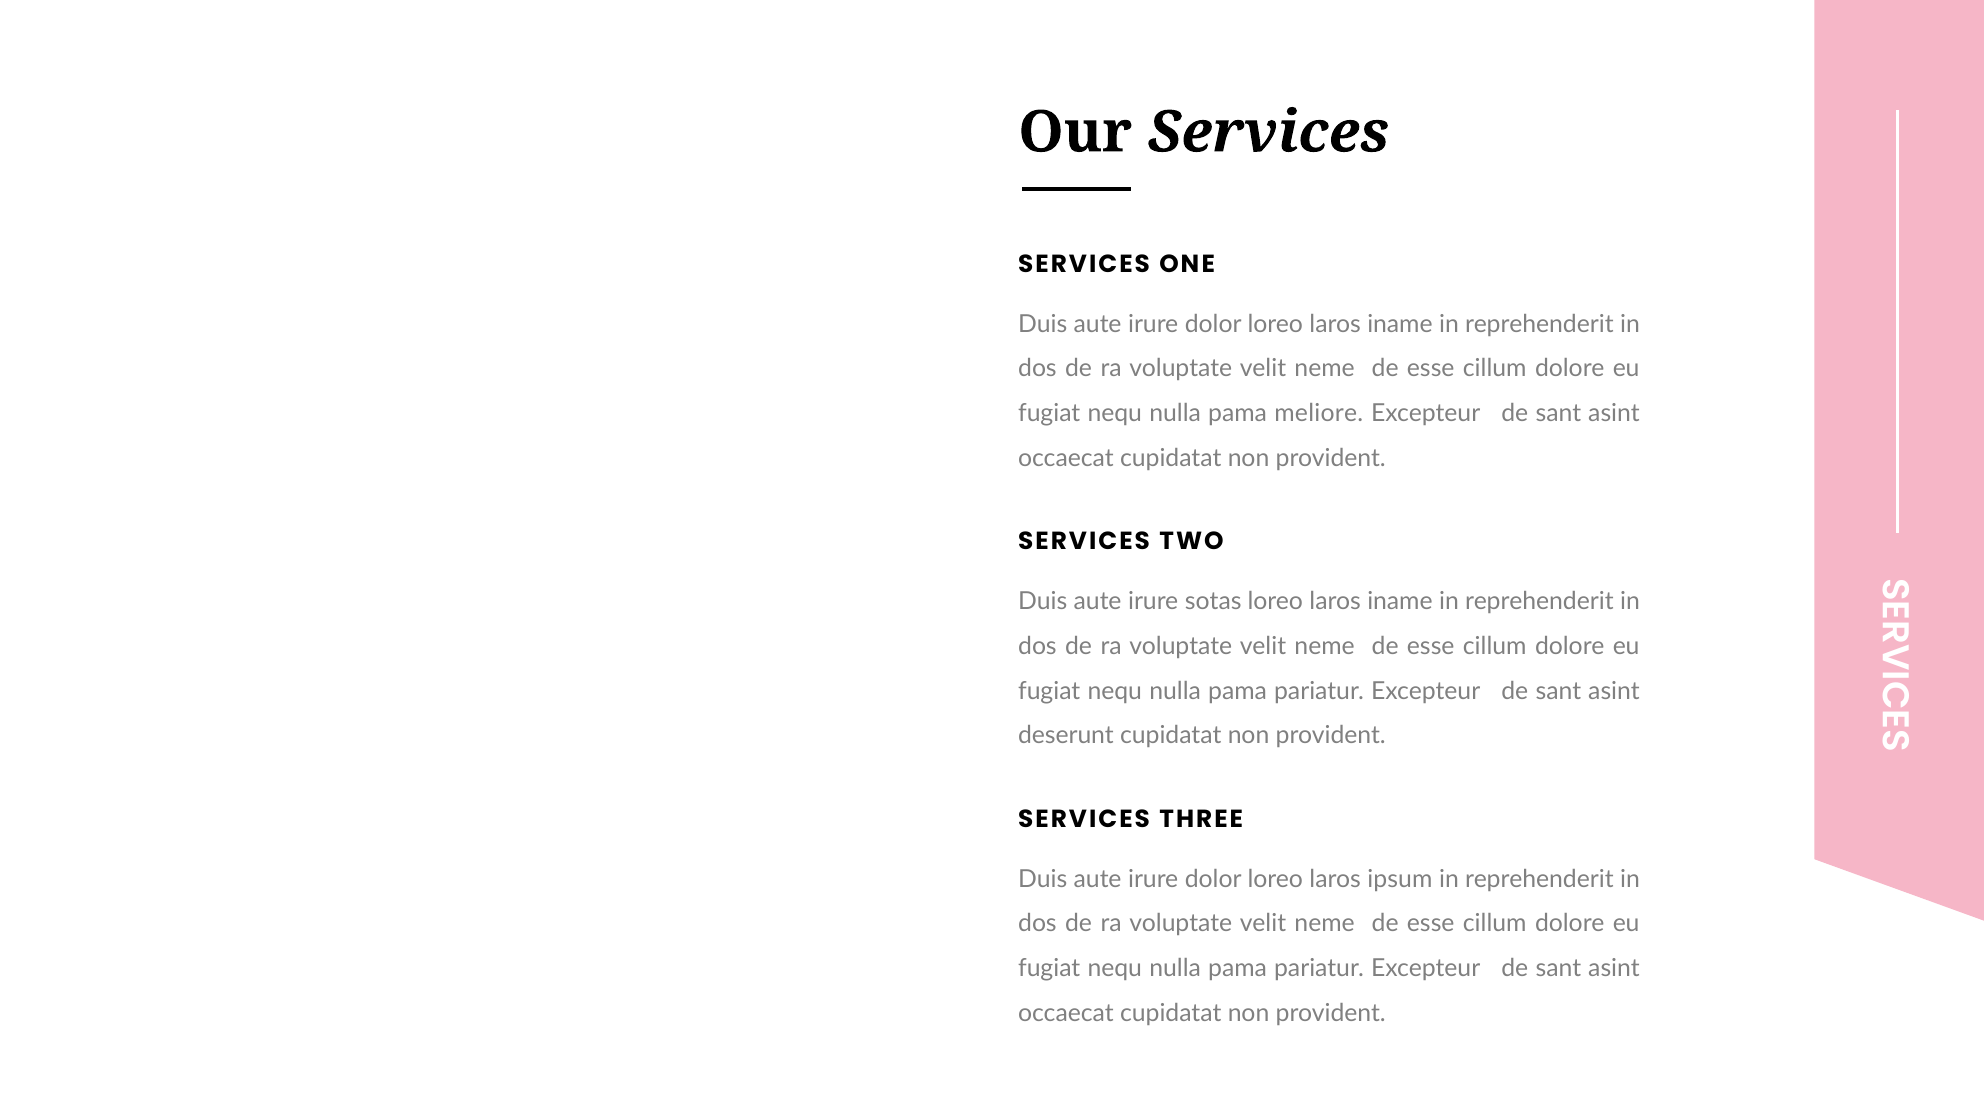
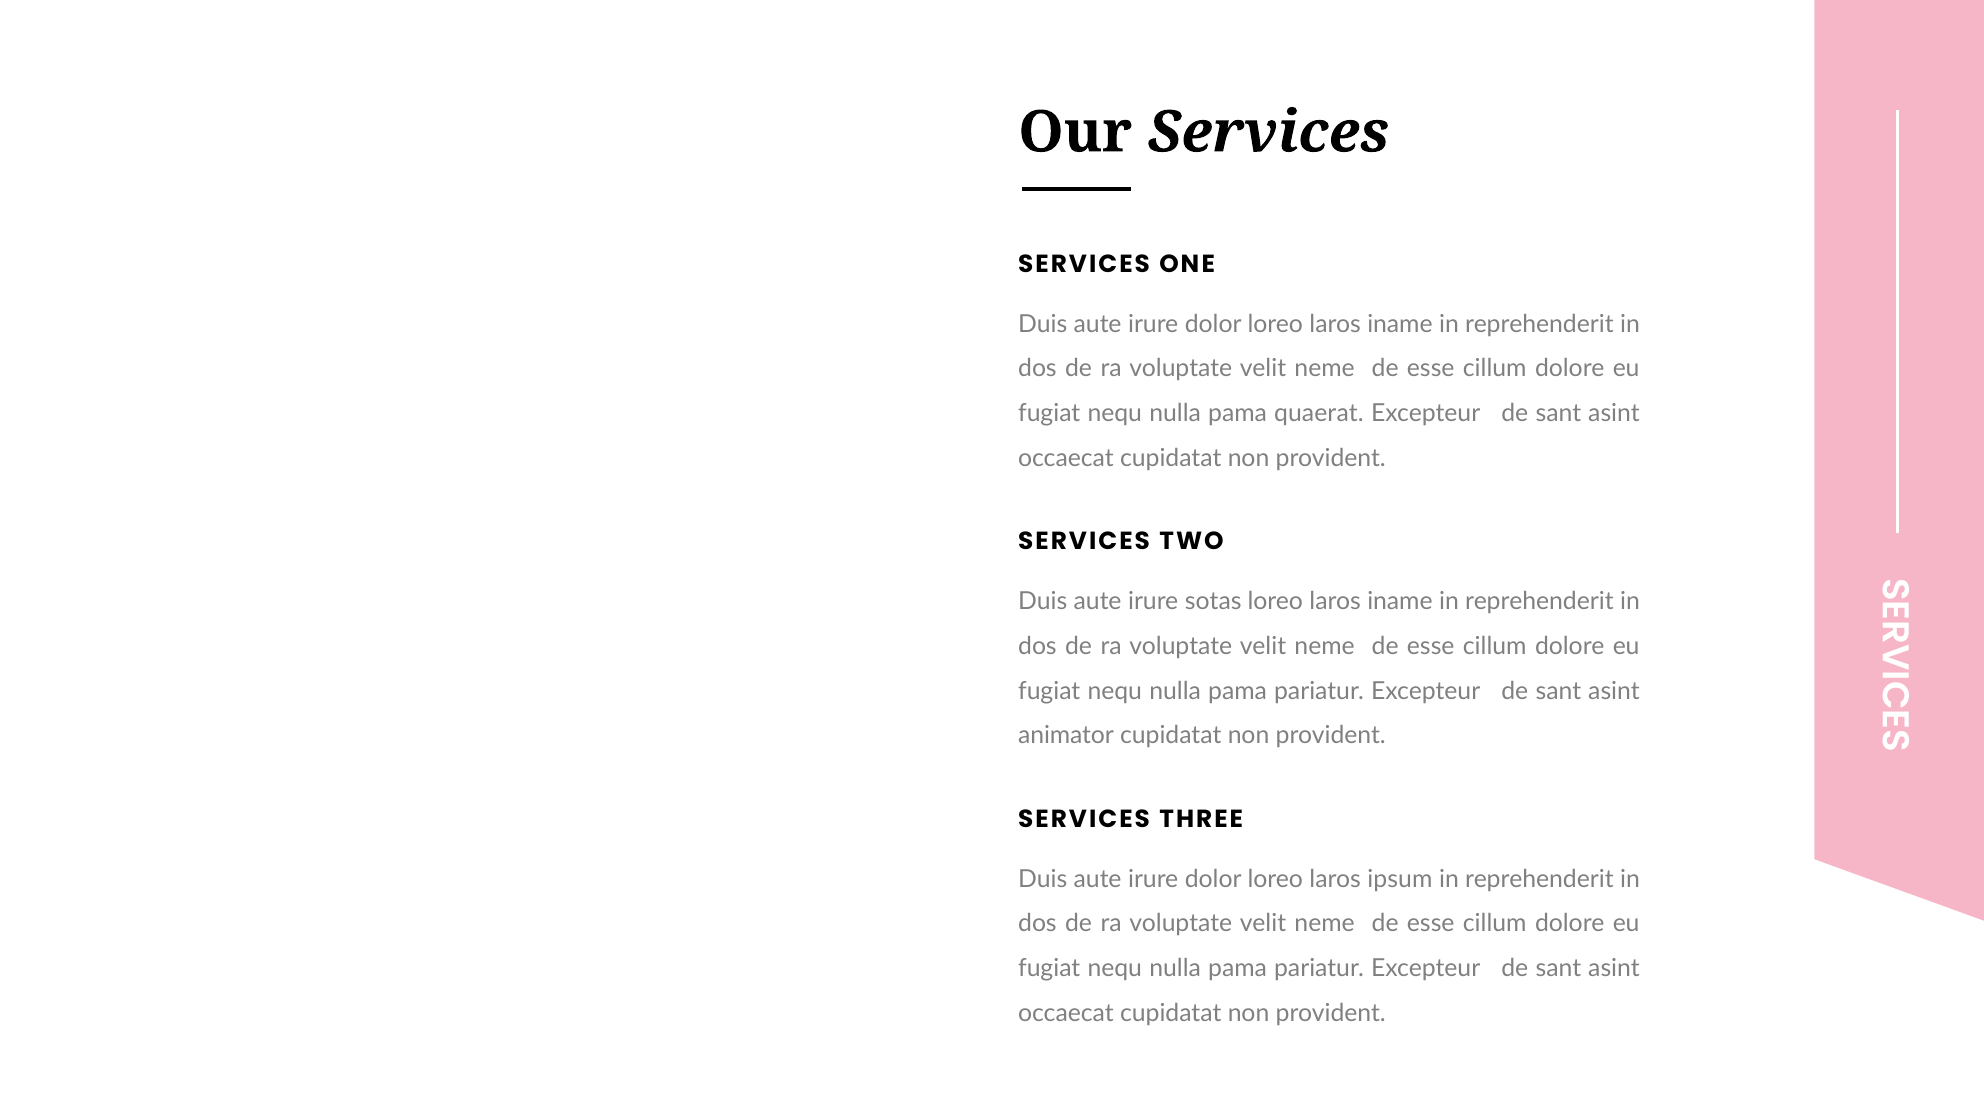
meliore: meliore -> quaerat (1319, 413)
deserunt: deserunt -> animator (1066, 735)
